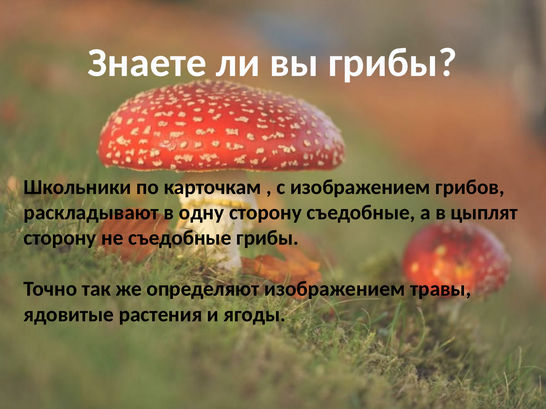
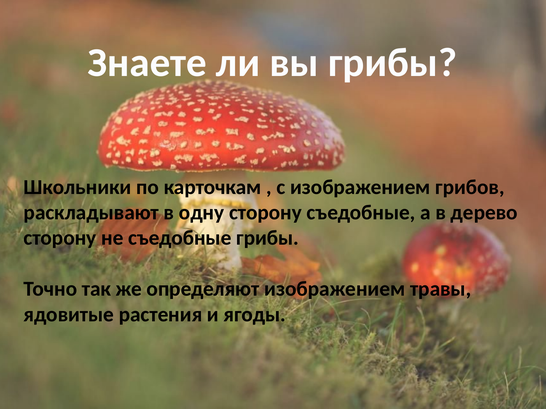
цыплят: цыплят -> дерево (484, 213)
